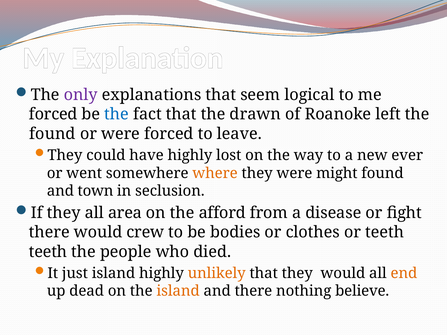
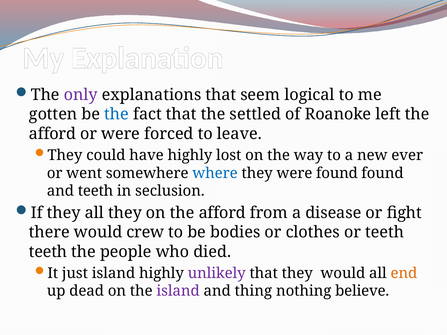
forced: forced -> gotten (53, 114)
drawn: drawn -> settled (255, 114)
found: found -> afford (52, 134)
where colour: orange -> blue (215, 173)
were might: might -> found (337, 173)
and town: town -> teeth (96, 191)
all area: area -> they (125, 213)
unlikely colour: orange -> purple (217, 273)
island colour: orange -> purple (178, 291)
and there: there -> thing (253, 291)
